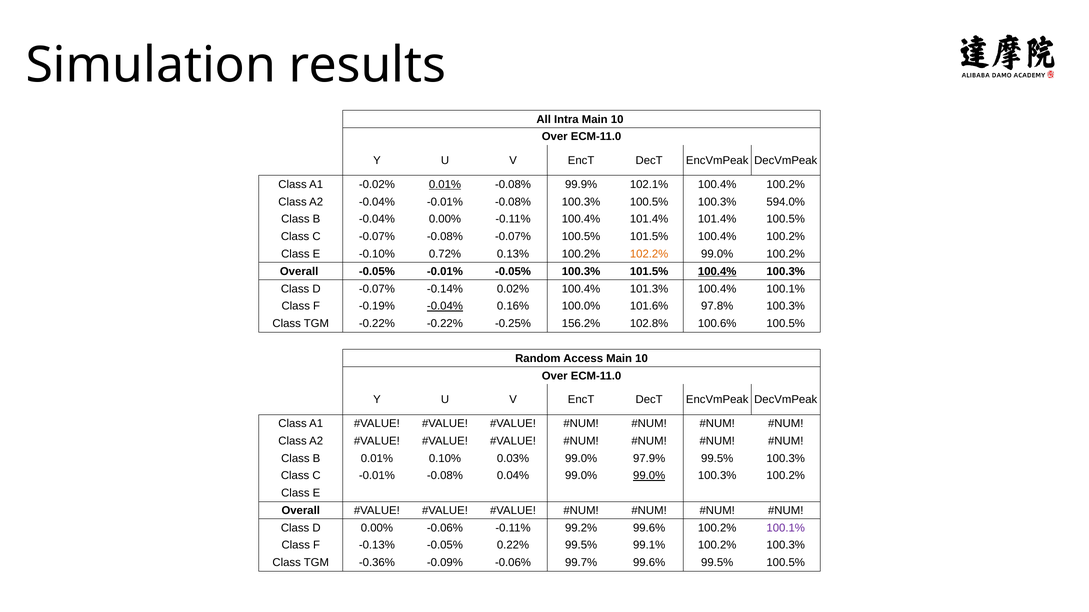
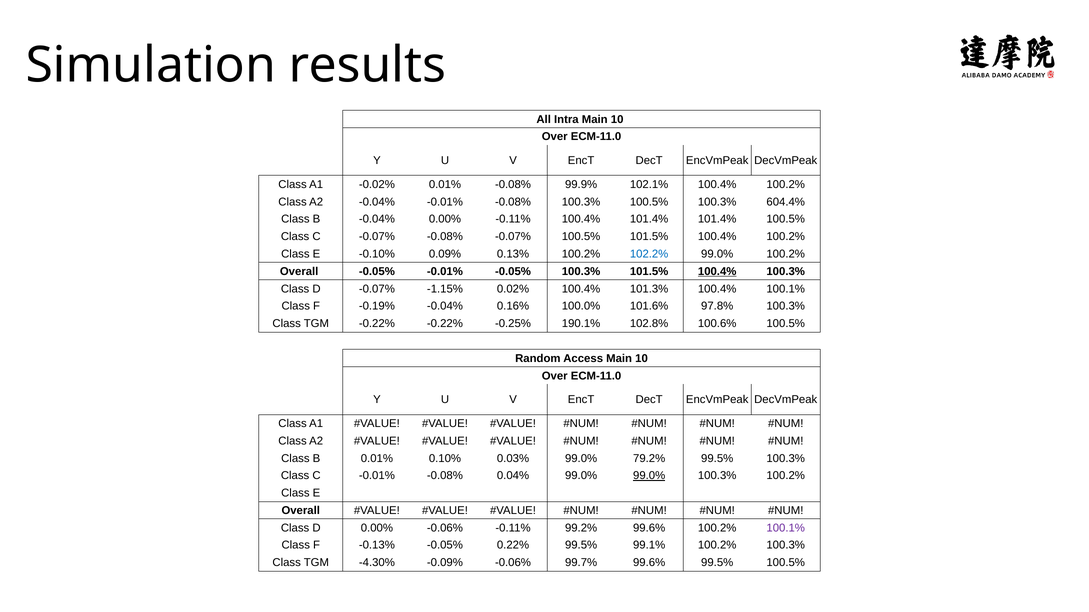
0.01% underline: present -> none (445, 185)
594.0%: 594.0% -> 604.4% (786, 202)
0.72%: 0.72% -> 0.09% (445, 254)
102.2% colour: orange -> blue (649, 254)
-0.14%: -0.14% -> -1.15% (445, 289)
-0.04% underline: present -> none (445, 306)
156.2%: 156.2% -> 190.1% (581, 324)
97.9%: 97.9% -> 79.2% (649, 459)
-0.36%: -0.36% -> -4.30% (377, 563)
